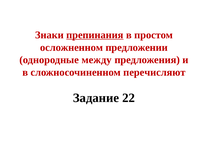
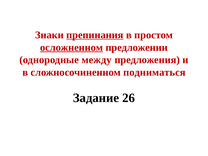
осложненном underline: none -> present (72, 47)
перечисляют: перечисляют -> подниматься (154, 72)
22: 22 -> 26 (129, 98)
